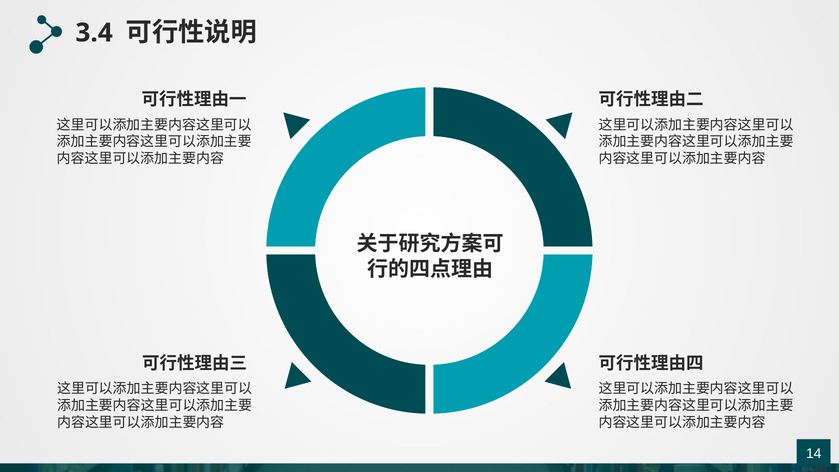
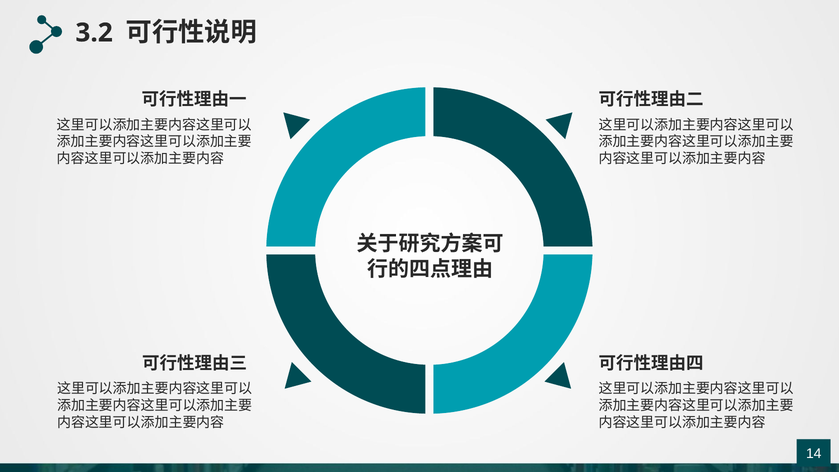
3.4: 3.4 -> 3.2 (94, 33)
